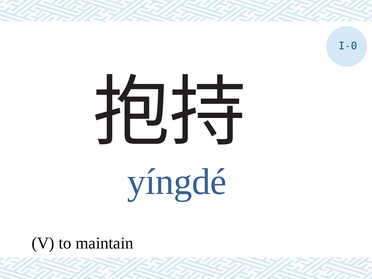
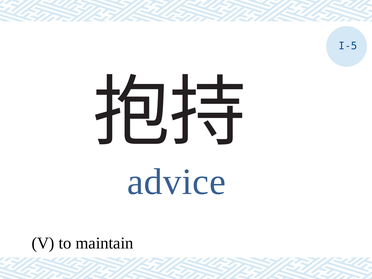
I-0: I-0 -> I-5 (348, 46)
yíngdé: yíngdé -> advice (176, 182)
